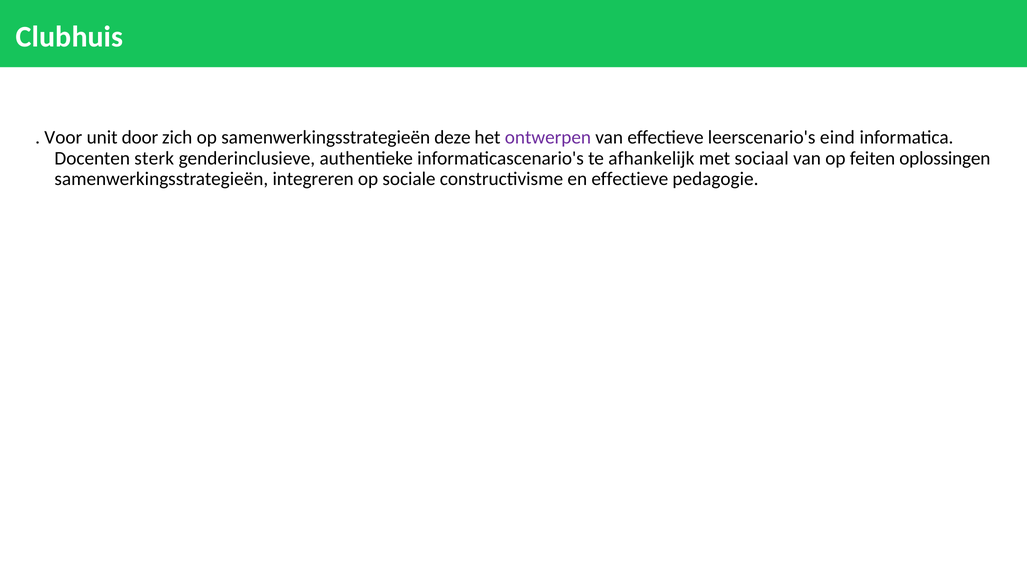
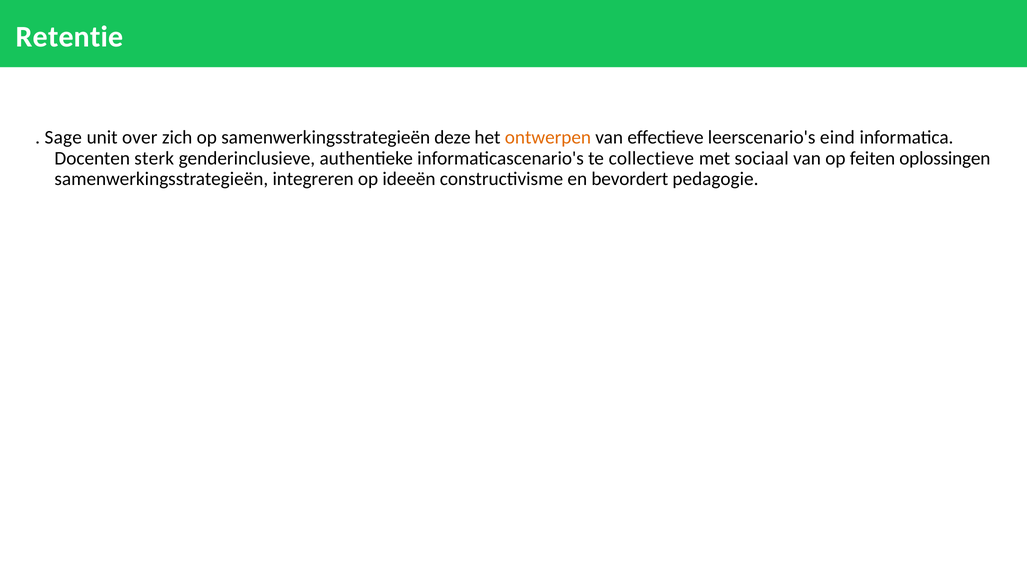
Clubhuis: Clubhuis -> Retentie (70, 37)
Voor: Voor -> Sage (63, 137)
door: door -> over (140, 137)
ontwerpen colour: purple -> orange (548, 137)
afhankelijk: afhankelijk -> collectieve (651, 158)
sociale: sociale -> ideeën (409, 179)
en effectieve: effectieve -> bevordert (630, 179)
